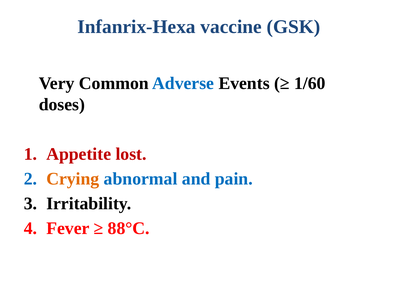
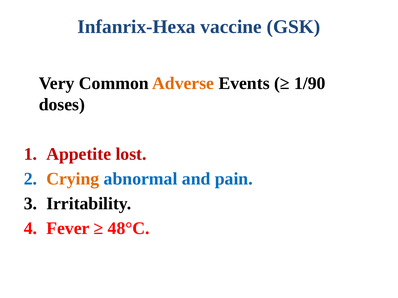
Adverse colour: blue -> orange (183, 83)
1/60: 1/60 -> 1/90 (310, 83)
88°C: 88°C -> 48°C (129, 229)
